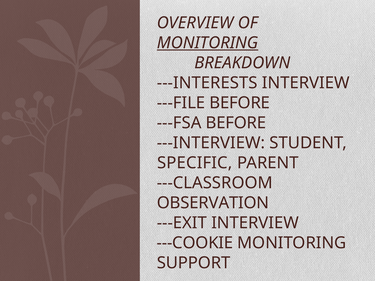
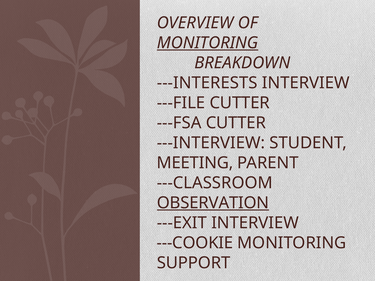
---FILE BEFORE: BEFORE -> CUTTER (240, 103)
---FSA BEFORE: BEFORE -> CUTTER (236, 123)
SPECIFIC: SPECIFIC -> MEETING (195, 163)
OBSERVATION underline: none -> present (213, 203)
